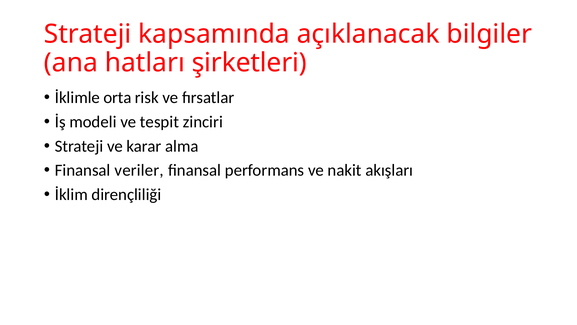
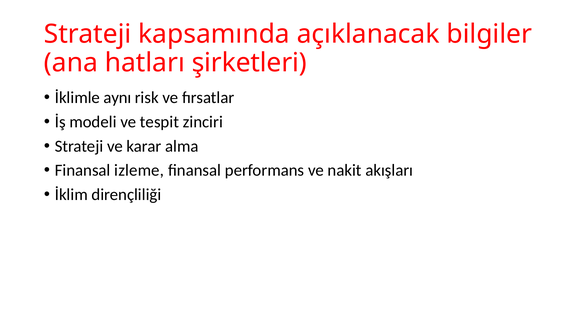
orta: orta -> aynı (117, 98)
veriler: veriler -> izleme (139, 170)
